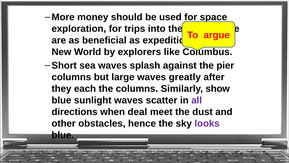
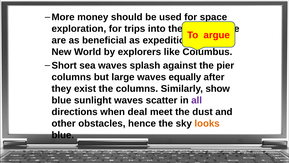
greatly: greatly -> equally (185, 77)
each: each -> exist (85, 88)
looks colour: purple -> orange (207, 123)
